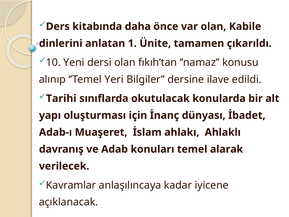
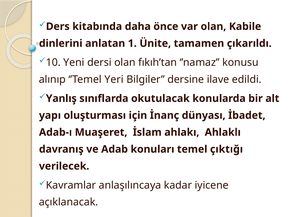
Tarihi: Tarihi -> Yanlış (61, 98)
alarak: alarak -> çıktığı (226, 149)
